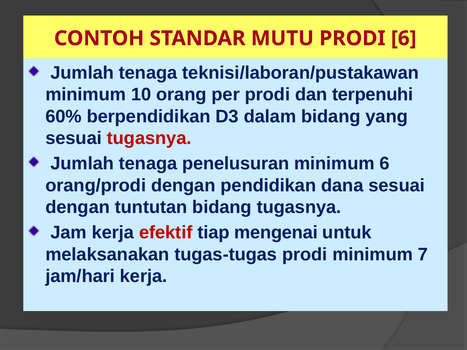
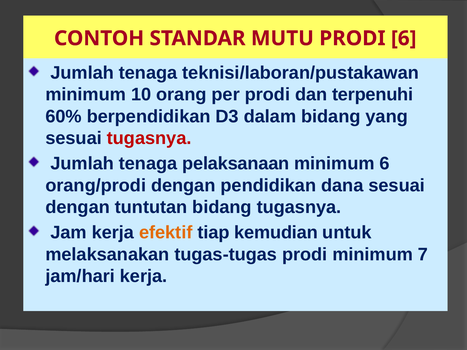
penelusuran: penelusuran -> pelaksanaan (236, 164)
efektif colour: red -> orange (166, 233)
mengenai: mengenai -> kemudian (276, 233)
